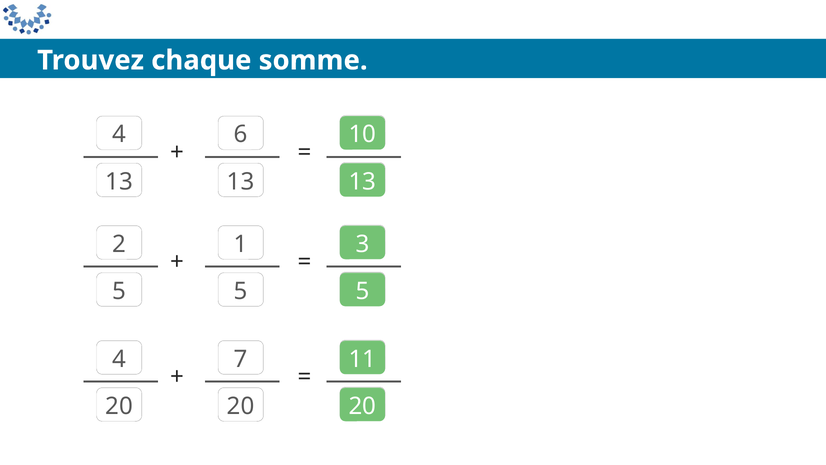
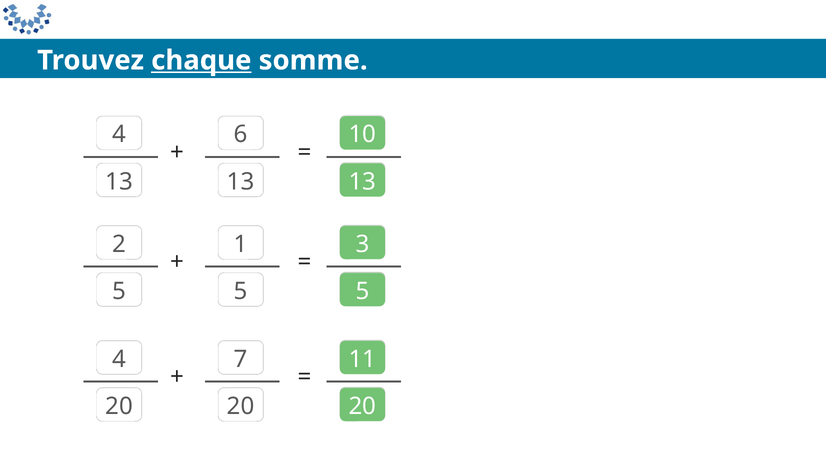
chaque underline: none -> present (201, 60)
